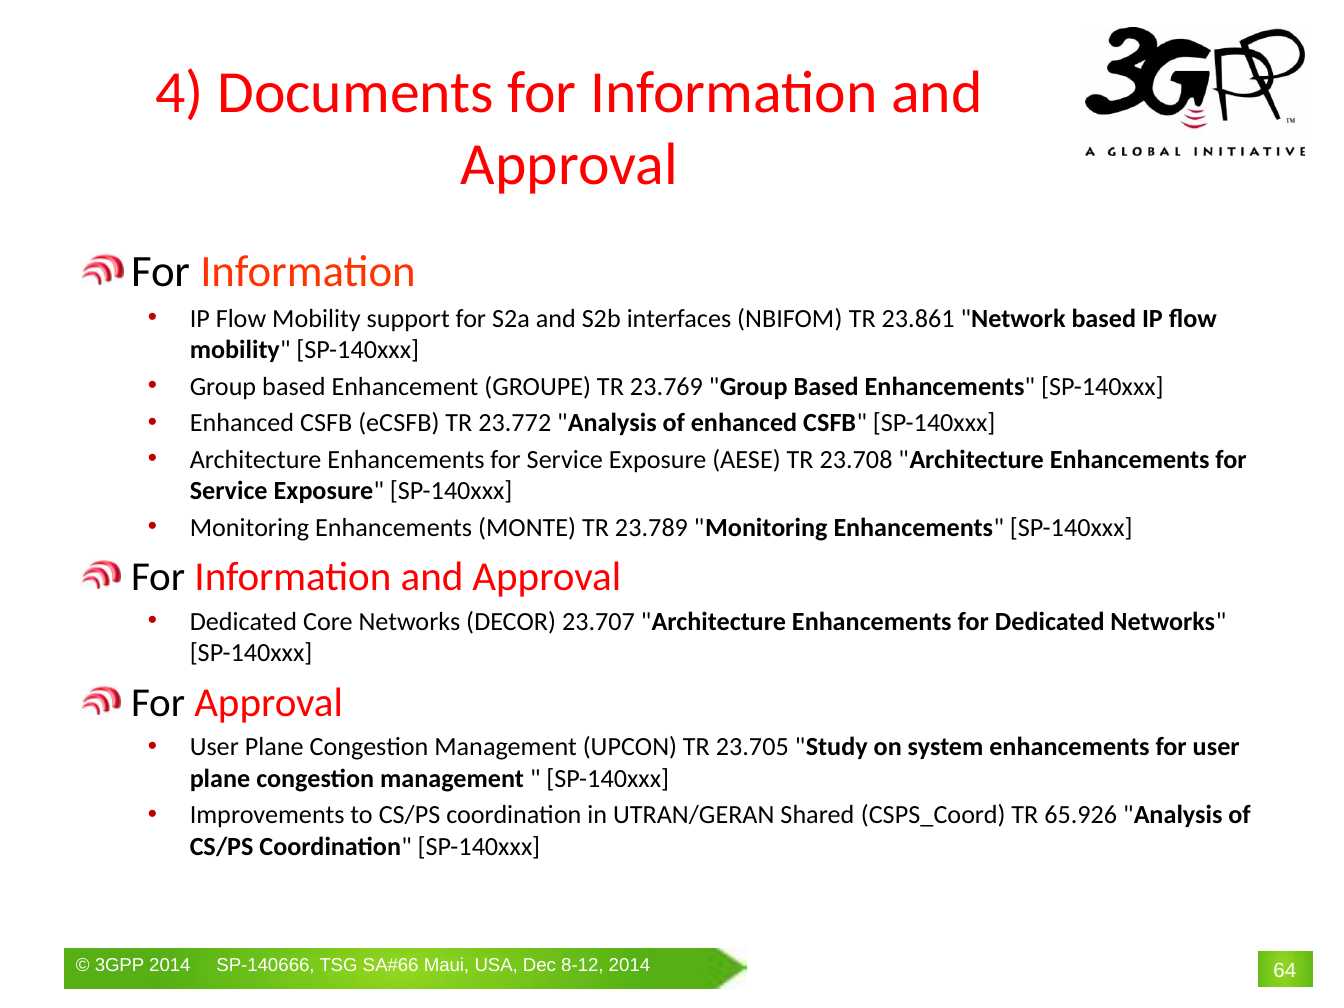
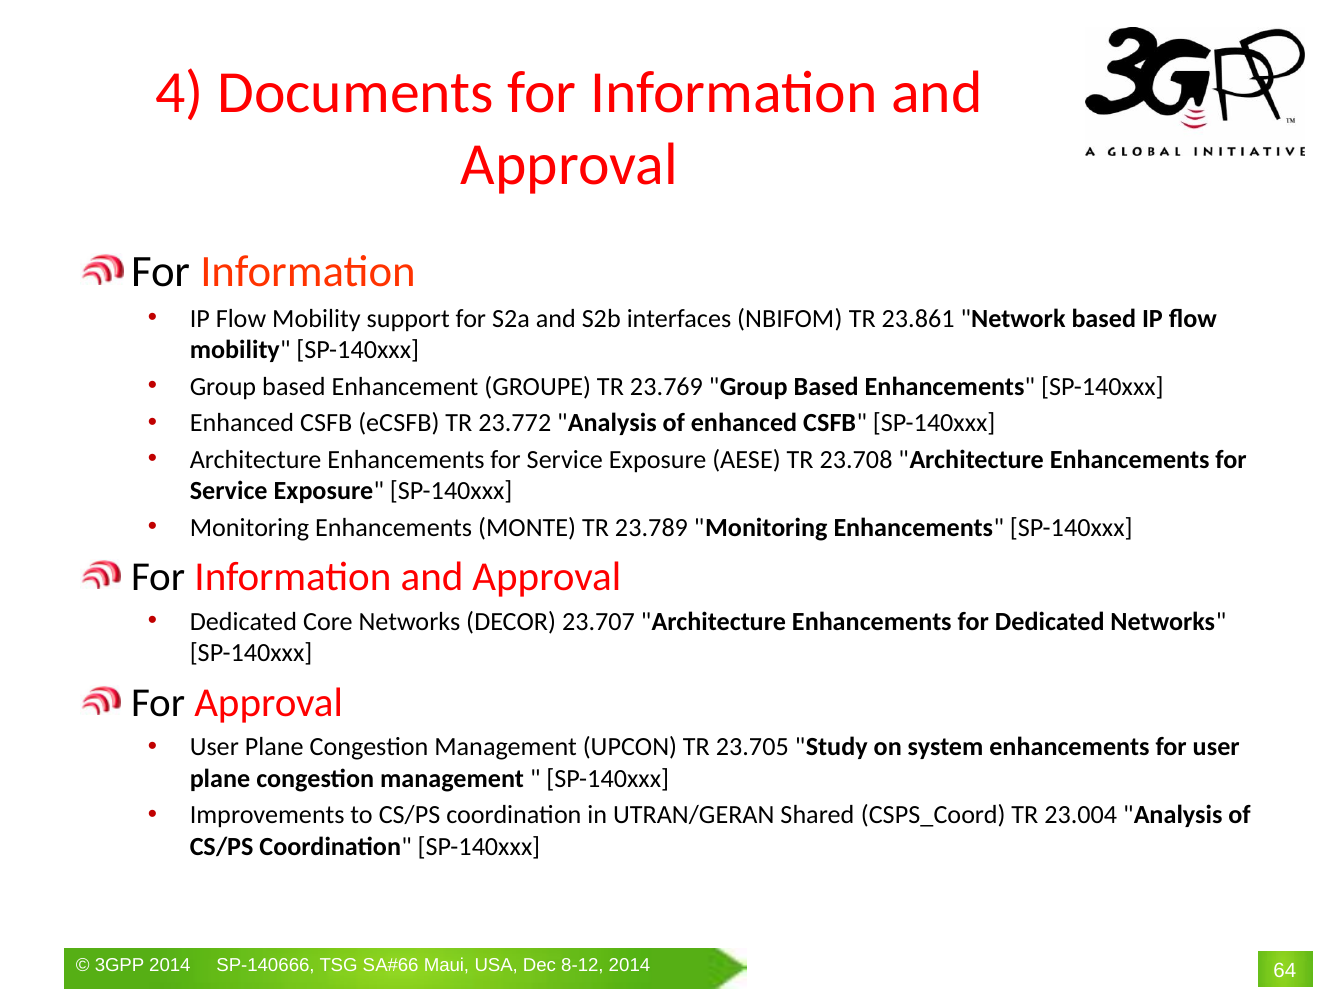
65.926: 65.926 -> 23.004 (1081, 815)
